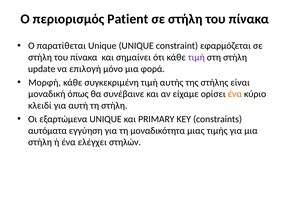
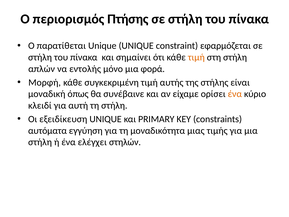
Patient: Patient -> Πτήσης (128, 19)
τιμή colour: purple -> orange (196, 57)
update: update -> απλών (42, 69)
επιλογή: επιλογή -> εντολής (85, 69)
εξαρτώμενα: εξαρτώμενα -> εξειδίκευση (63, 119)
